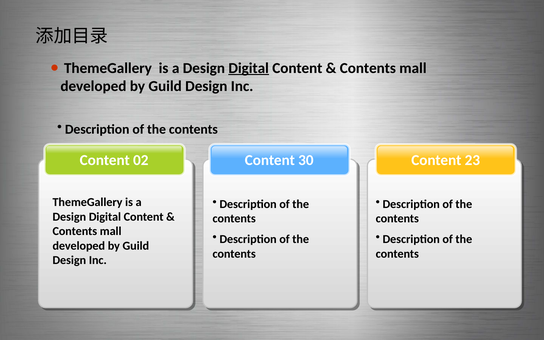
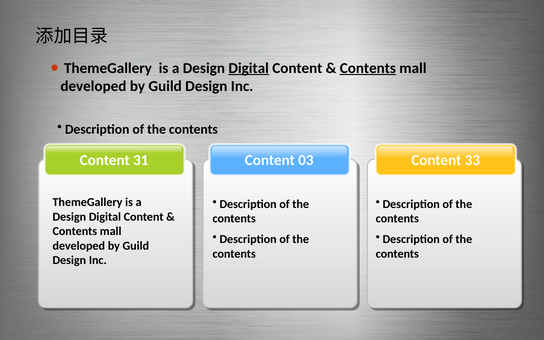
Contents underline: none -> present (368, 68)
02: 02 -> 31 (141, 160)
30: 30 -> 03 (306, 160)
23: 23 -> 33 (472, 160)
